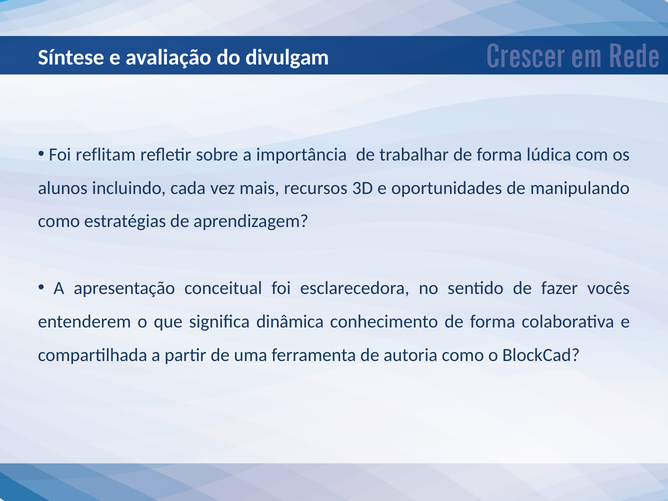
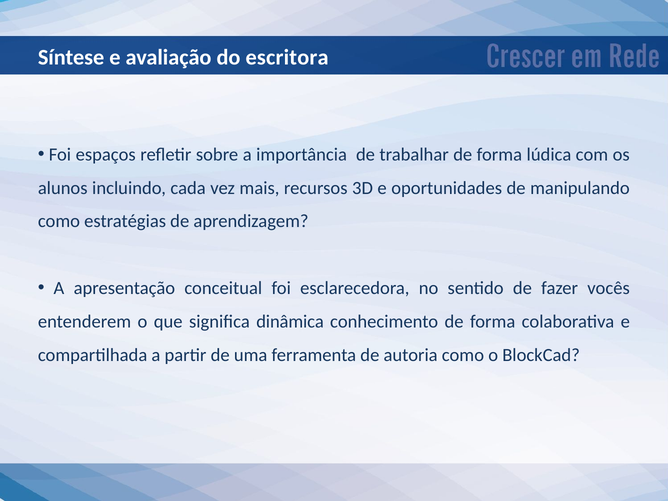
divulgam: divulgam -> escritora (287, 58)
reflitam: reflitam -> espaços (106, 155)
